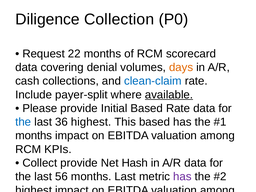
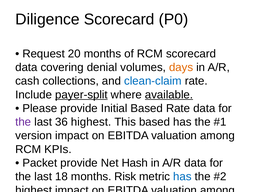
Diligence Collection: Collection -> Scorecard (119, 19)
22: 22 -> 20 (74, 54)
payer-split underline: none -> present (81, 95)
the colour: blue -> purple (23, 122)
months: months -> version (34, 136)
Collect: Collect -> Packet (40, 163)
56: 56 -> 18 (61, 177)
months Last: Last -> Risk (125, 177)
has colour: purple -> blue (182, 177)
